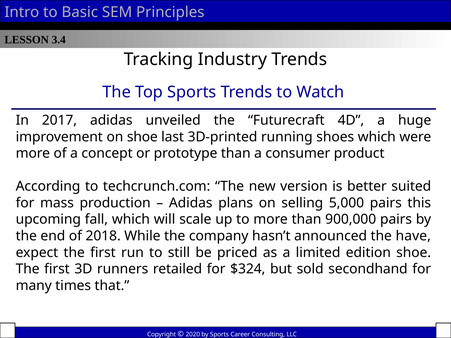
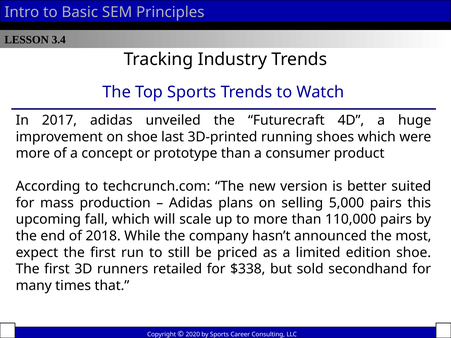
900,000: 900,000 -> 110,000 (351, 220)
have: have -> most (413, 236)
$324: $324 -> $338 (248, 269)
